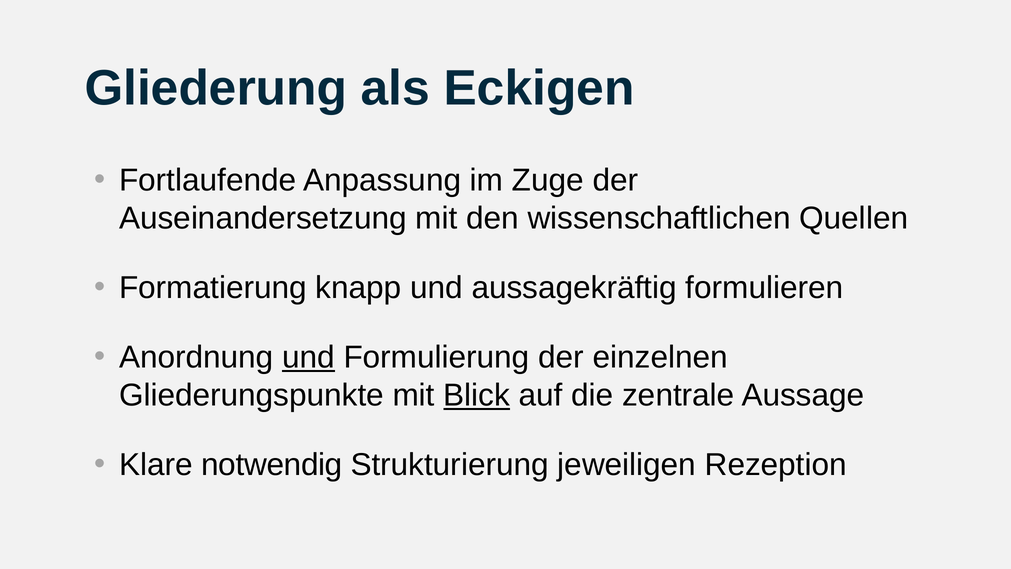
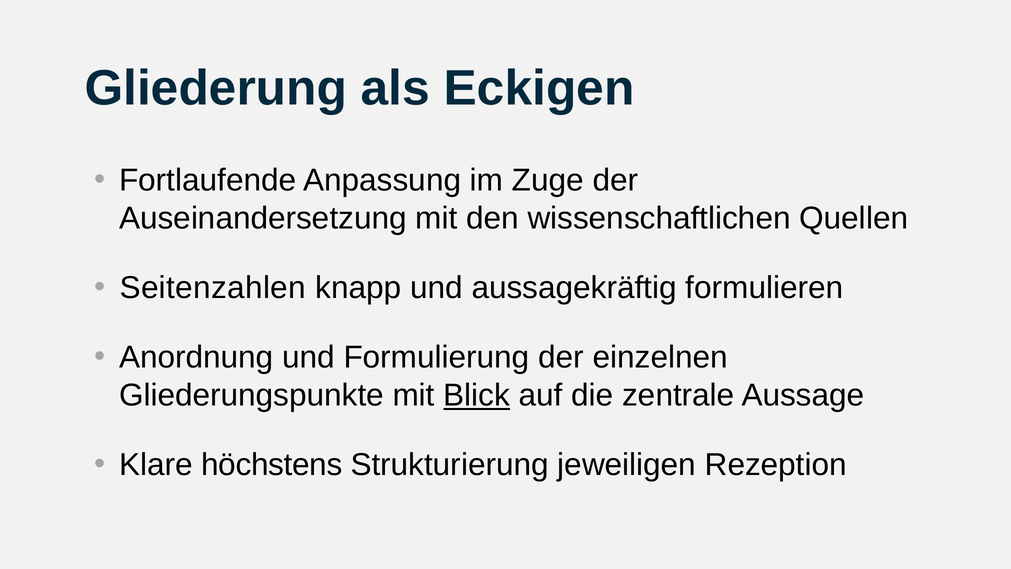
Formatierung: Formatierung -> Seitenzahlen (213, 288)
und underline: present -> none (309, 357)
notwendig: notwendig -> höchstens (272, 465)
